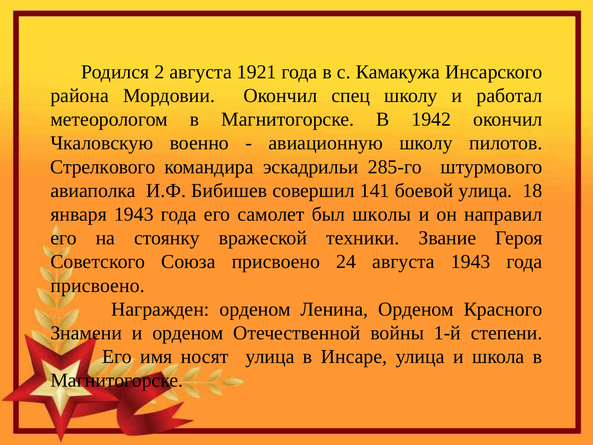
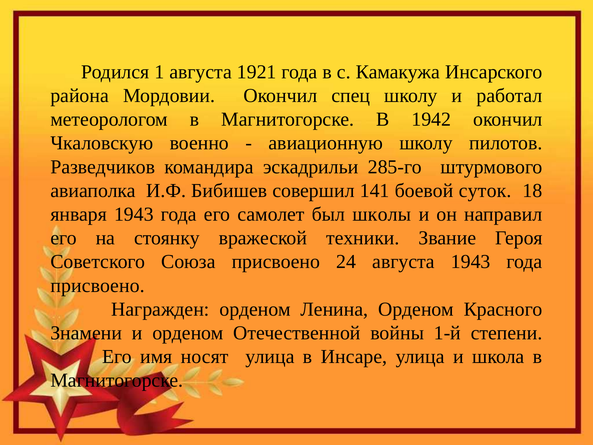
2: 2 -> 1 (159, 72)
Стрелкового: Стрелкового -> Разведчиков (103, 167)
боевой улица: улица -> суток (485, 190)
